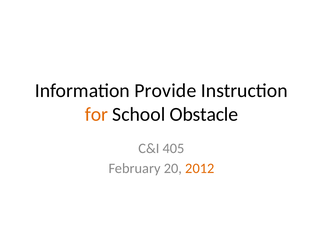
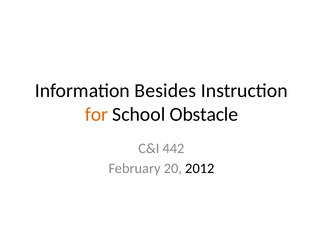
Provide: Provide -> Besides (165, 91)
405: 405 -> 442 (174, 149)
2012 colour: orange -> black (200, 169)
